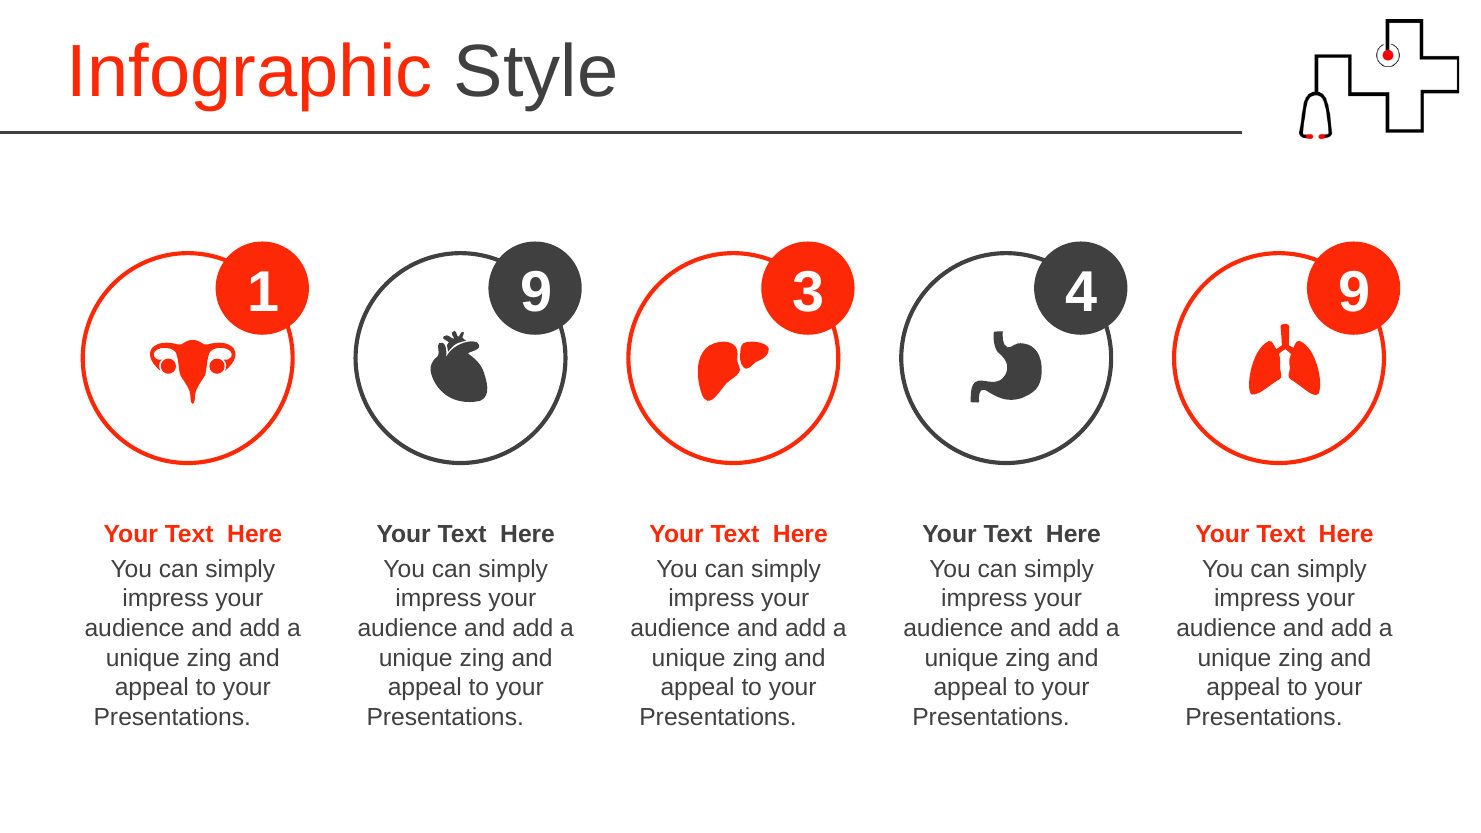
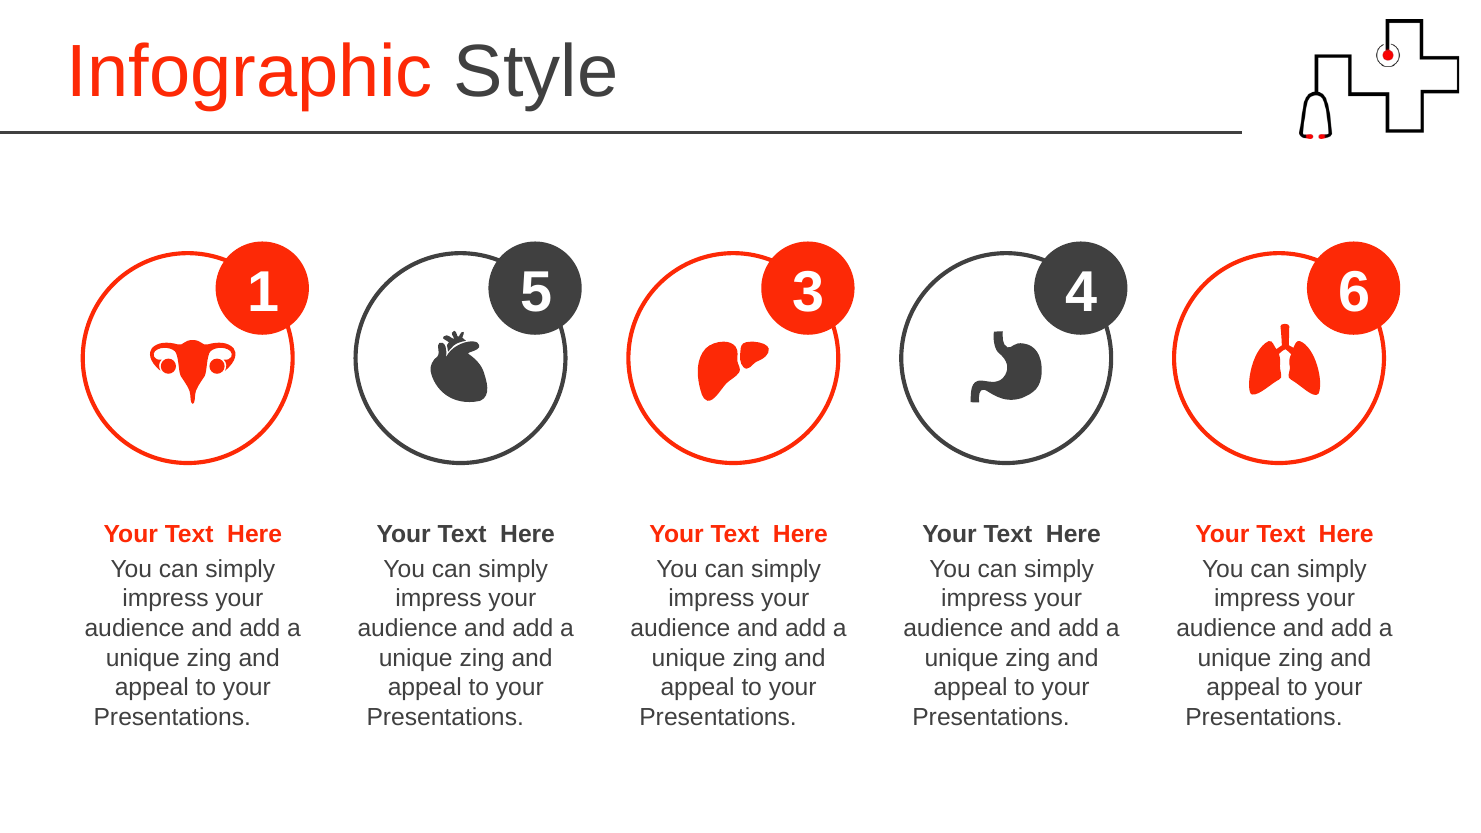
1 9: 9 -> 5 (536, 292)
4 9: 9 -> 6 (1355, 292)
